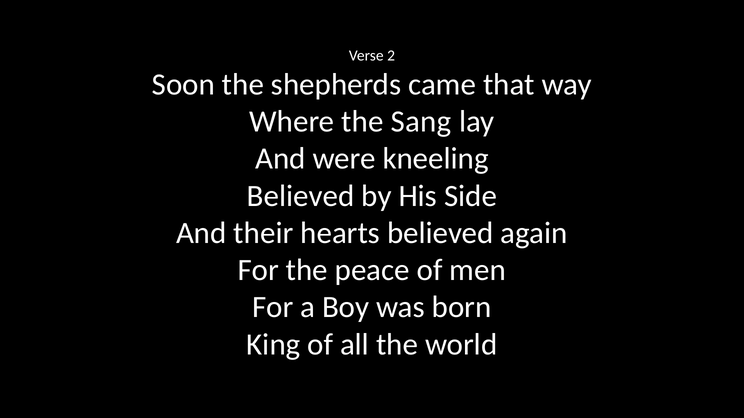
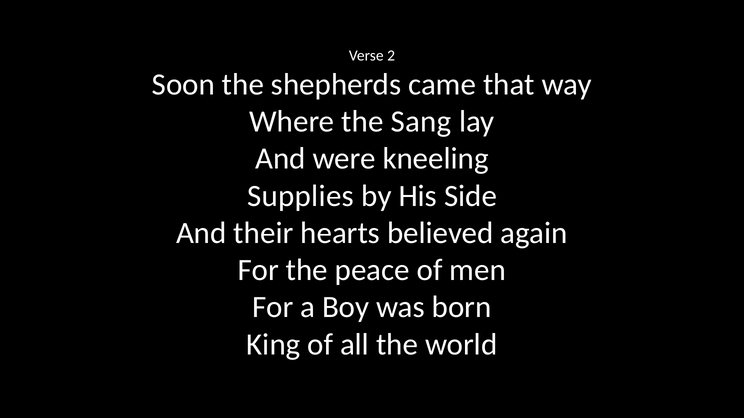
Believed: Believed -> Supplies (300, 196)
